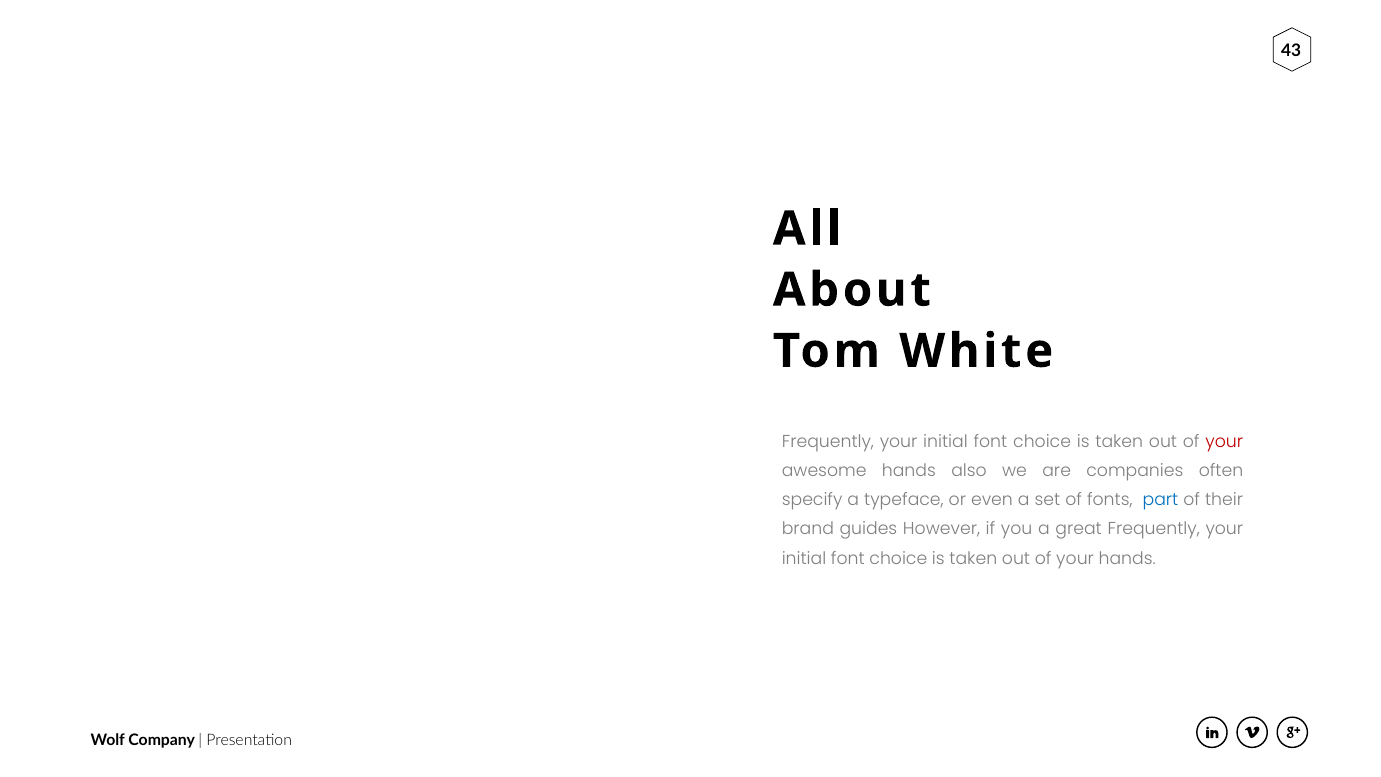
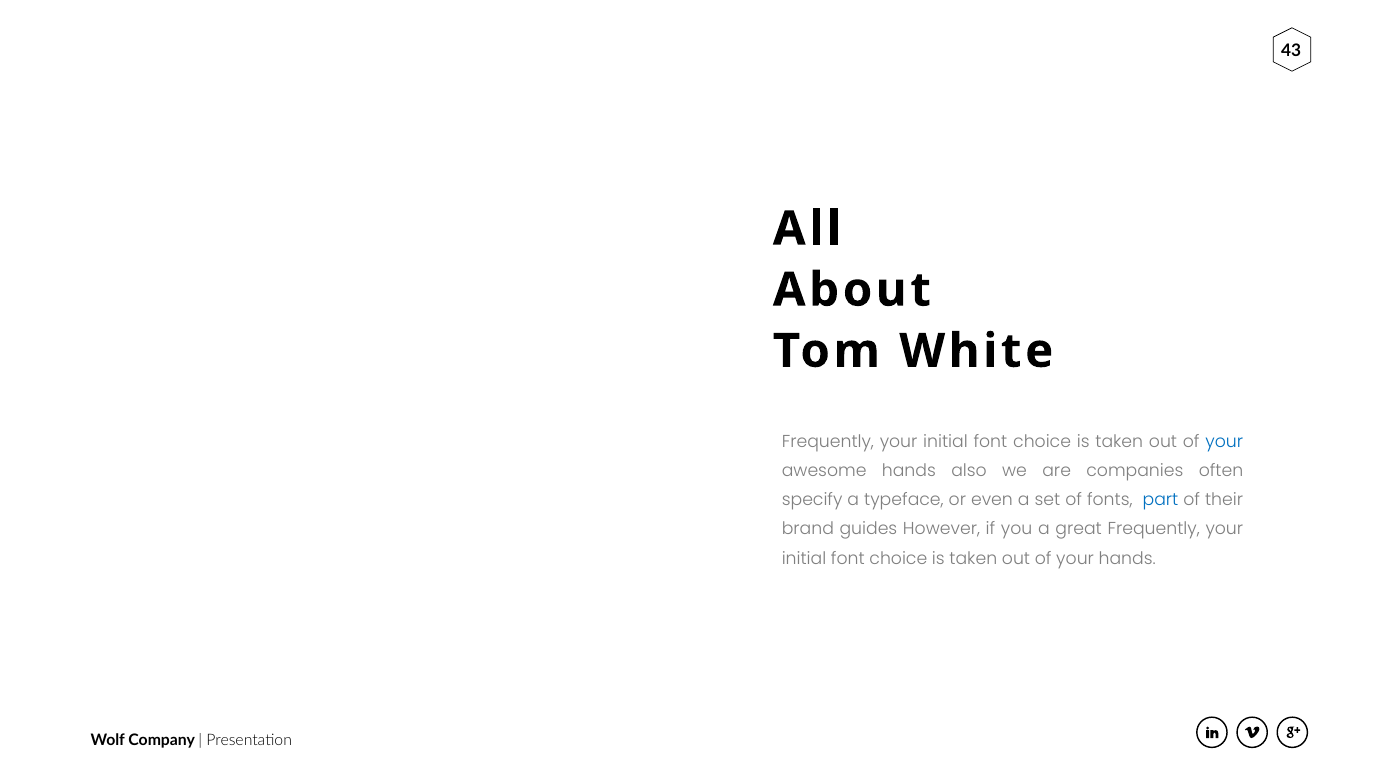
your colour: red -> blue (1224, 442)
